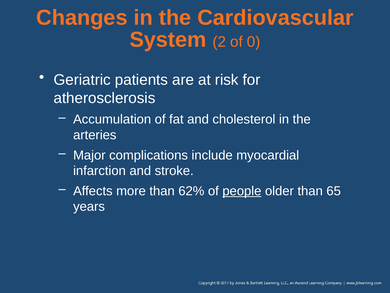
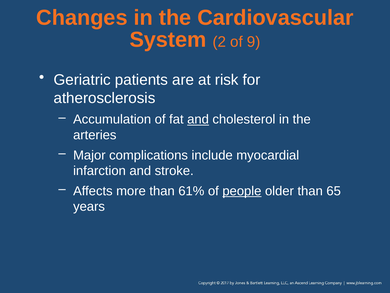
0: 0 -> 9 (254, 42)
and underline: none -> present (198, 119)
62%: 62% -> 61% (191, 191)
